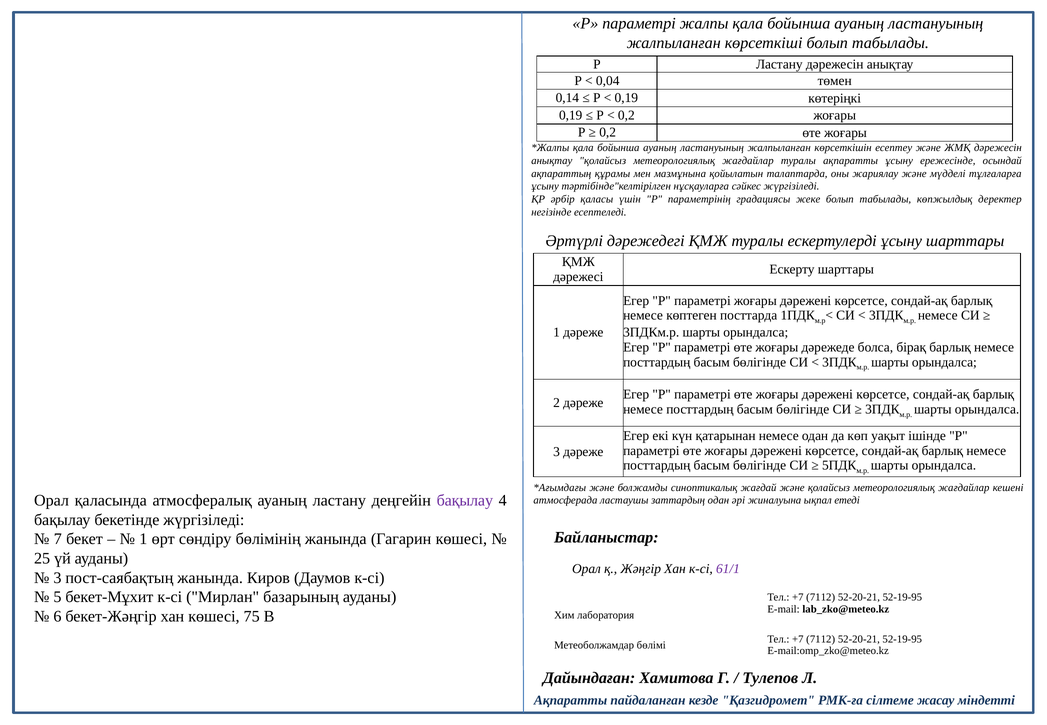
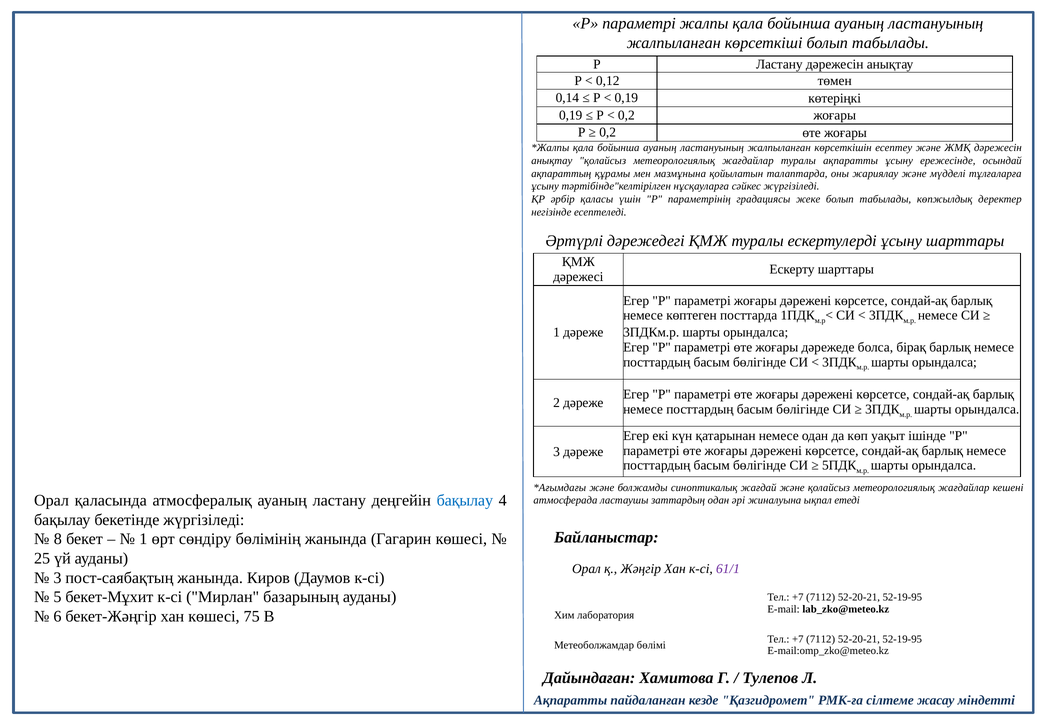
0,04: 0,04 -> 0,12 (608, 81)
бақылау colour: purple -> blue (465, 500)
7: 7 -> 8 (58, 539)
